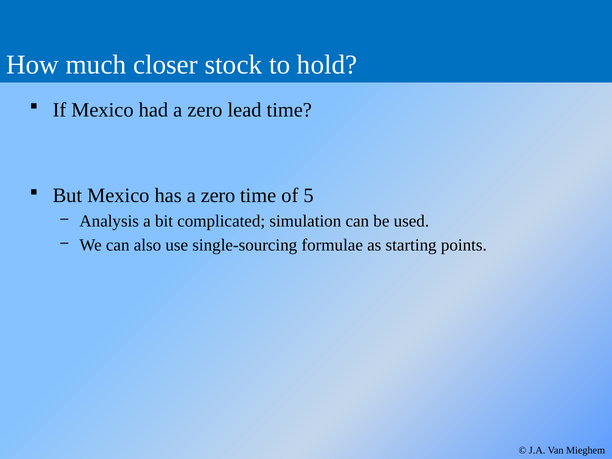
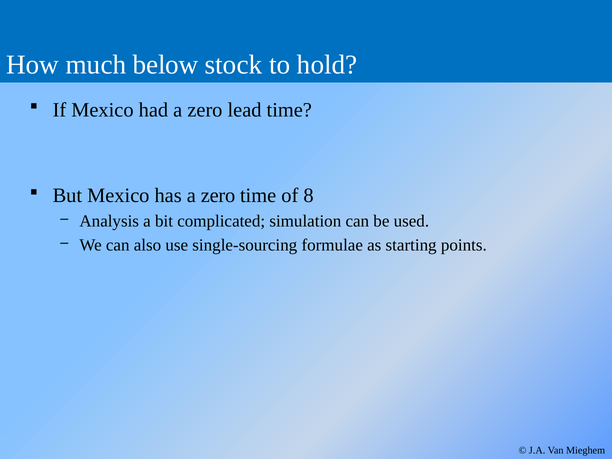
closer: closer -> below (166, 65)
5: 5 -> 8 (309, 196)
